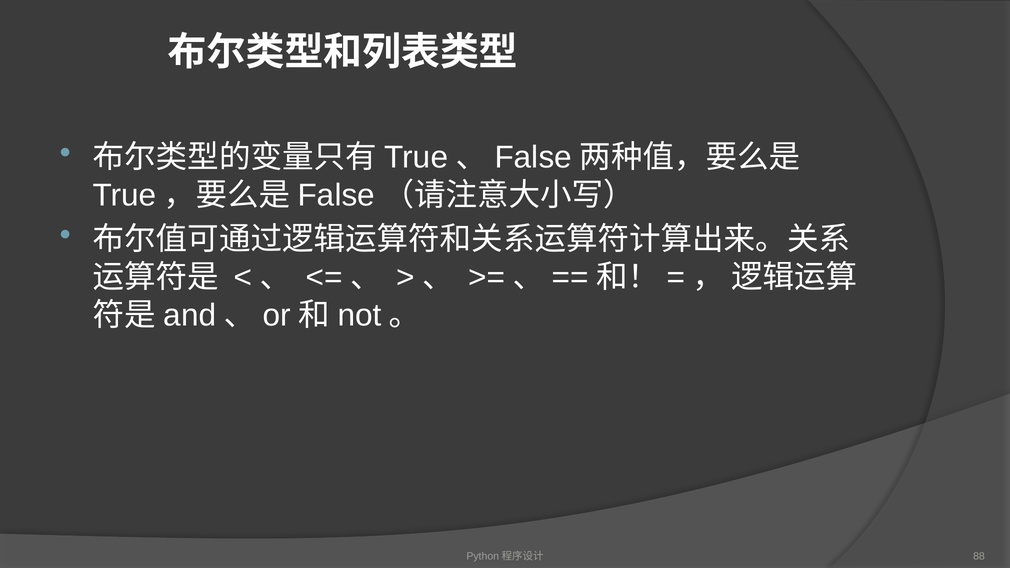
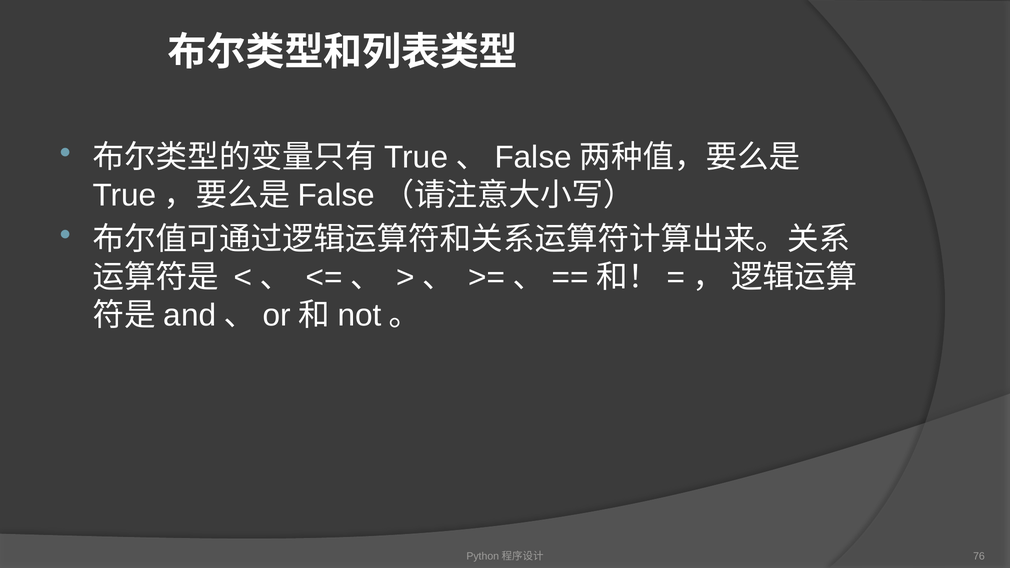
88: 88 -> 76 (979, 557)
